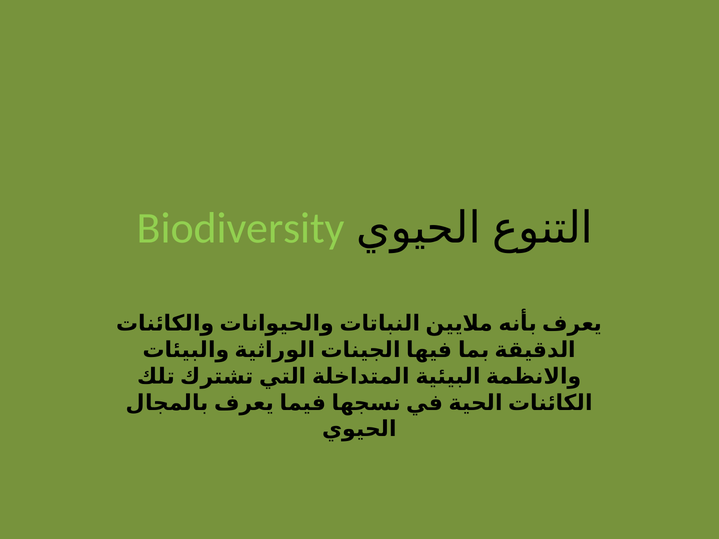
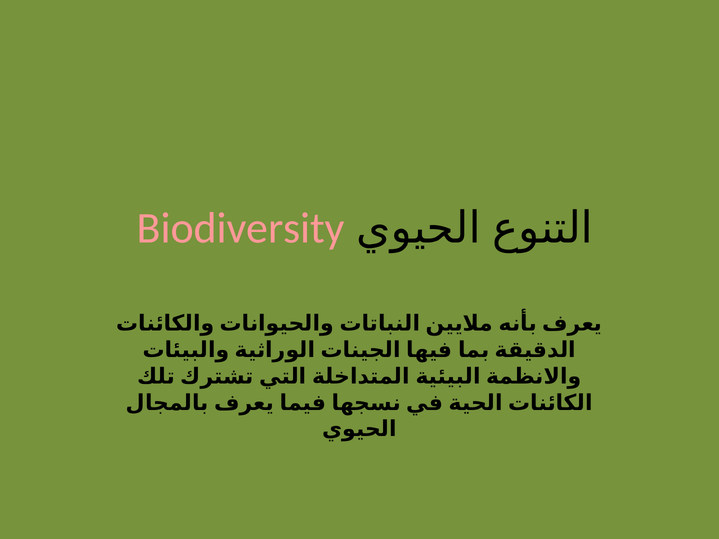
Biodiversity colour: light green -> pink (241, 228)
